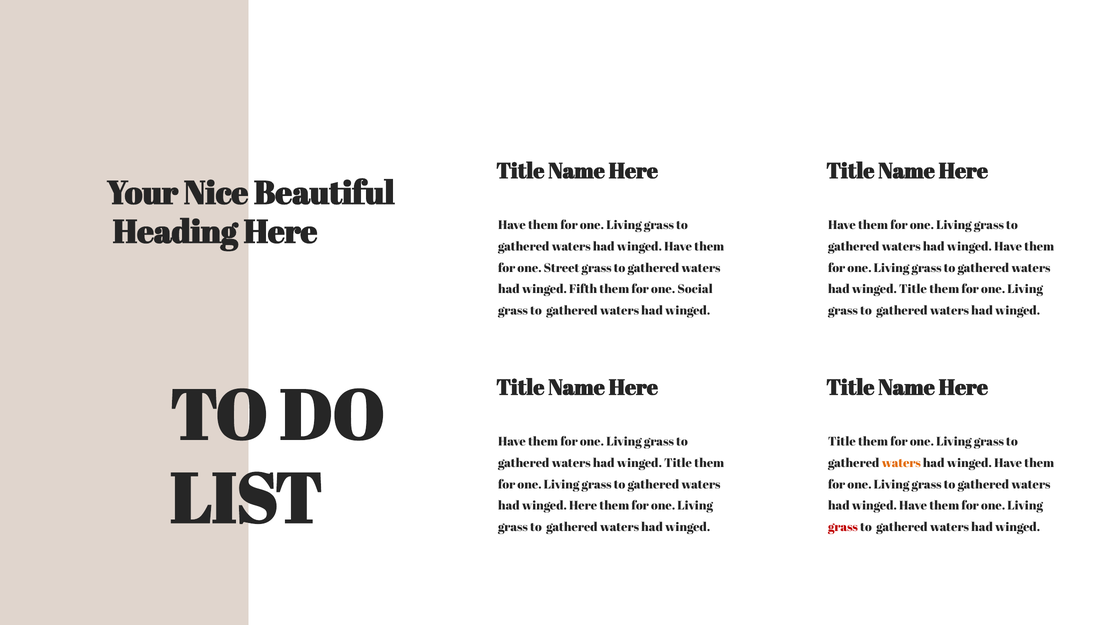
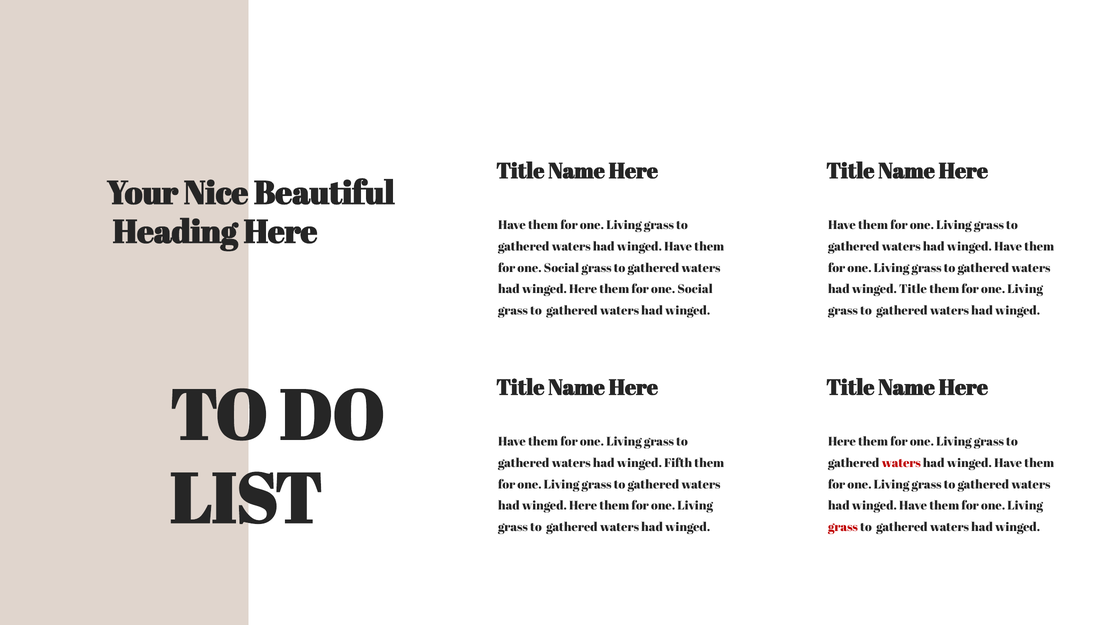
Street: Street -> Social (562, 268)
Fifth: Fifth -> Here (583, 290)
Title: Title -> Here (842, 442)
Title: Title -> Fifth (678, 463)
waters colour: orange -> red (901, 463)
